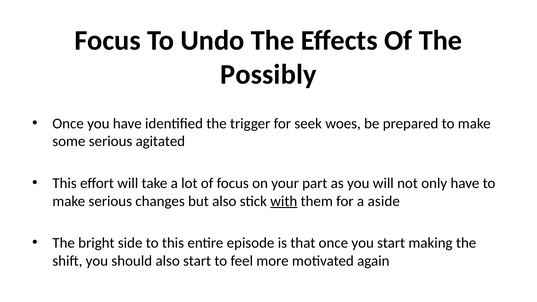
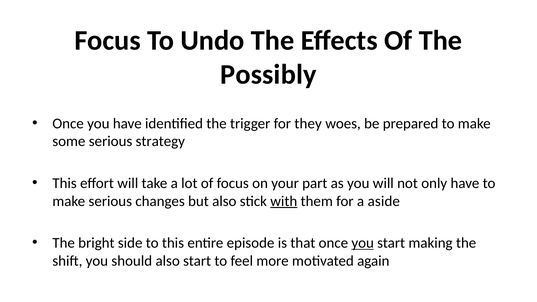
seek: seek -> they (308, 123)
agitated: agitated -> strategy (160, 141)
you underline: none -> present (363, 243)
